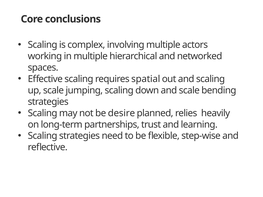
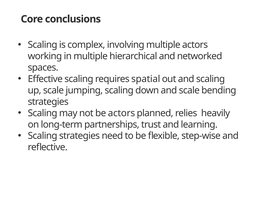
be desire: desire -> actors (121, 113)
